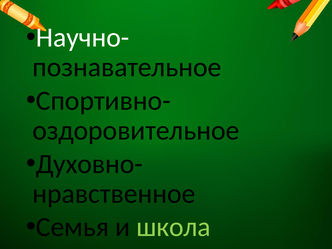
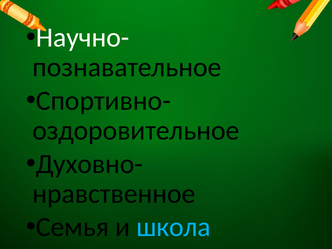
школа colour: light green -> light blue (174, 227)
